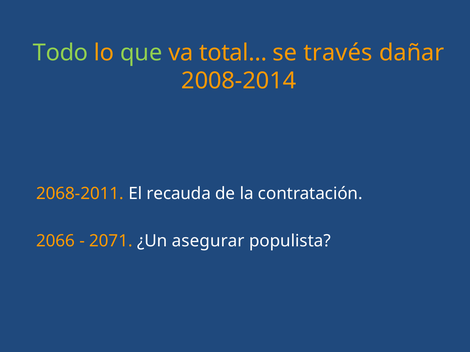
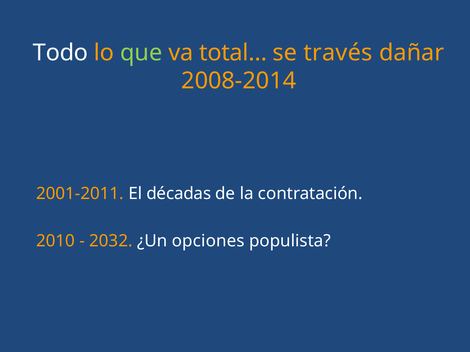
Todo colour: light green -> white (61, 53)
2068-2011: 2068-2011 -> 2001-2011 (80, 194)
recauda: recauda -> décadas (179, 194)
2066: 2066 -> 2010 (56, 241)
2071: 2071 -> 2032 (111, 241)
asegurar: asegurar -> opciones (208, 241)
